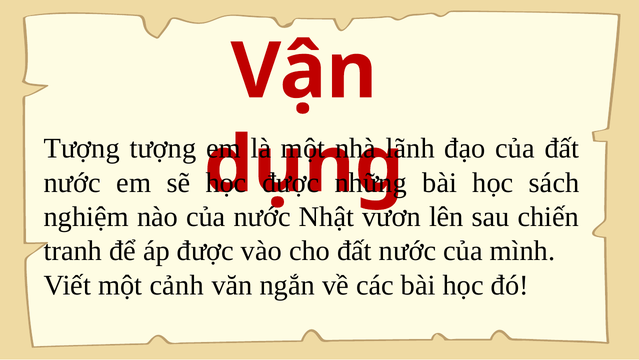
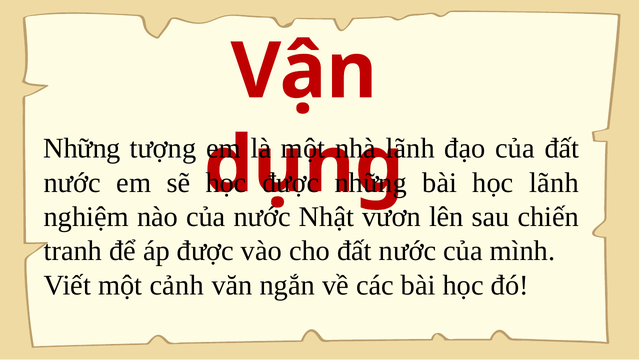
Tượng: Tượng -> Những (82, 148)
học sách: sách -> lãnh (554, 182)
